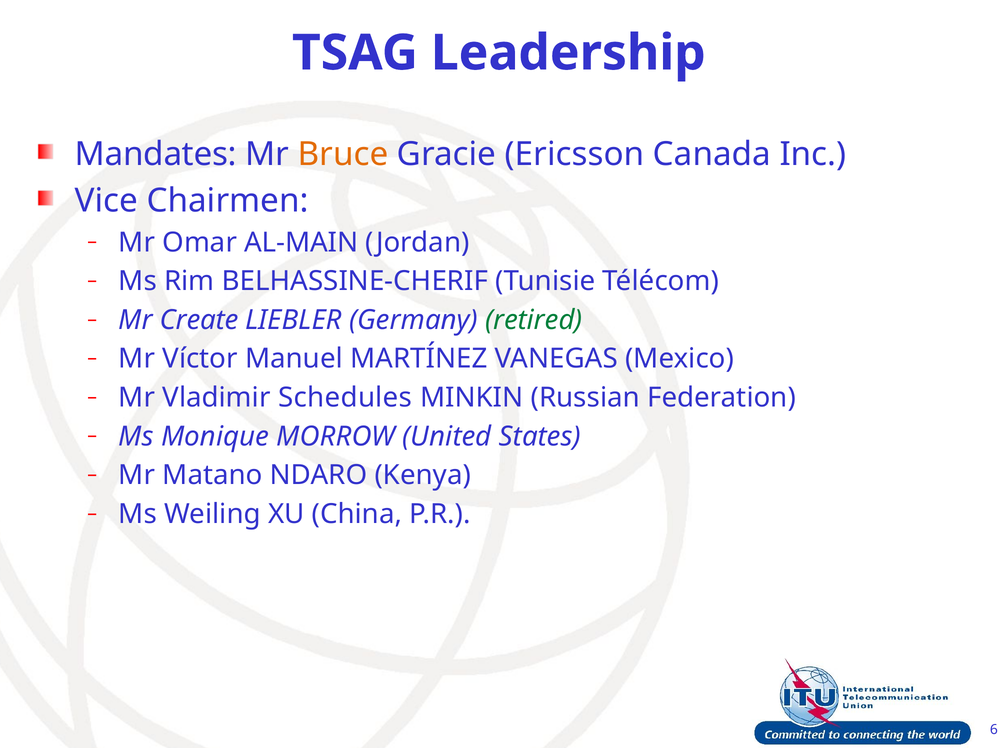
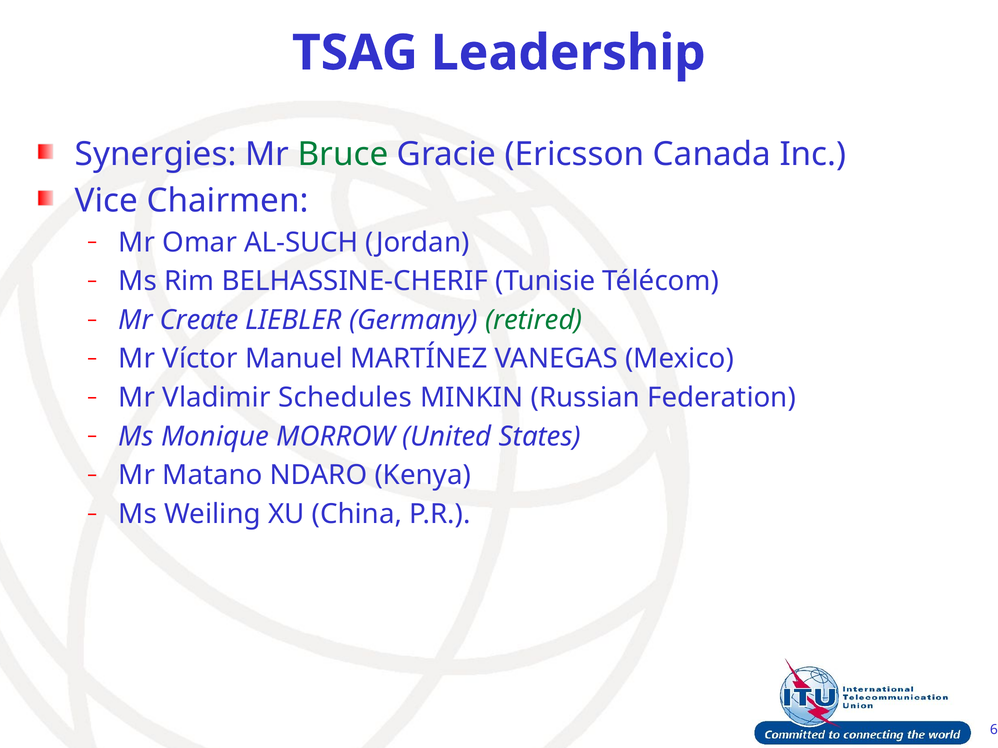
Mandates: Mandates -> Synergies (156, 154)
Bruce colour: orange -> green (343, 154)
AL-MAIN: AL-MAIN -> AL-SUCH (301, 243)
